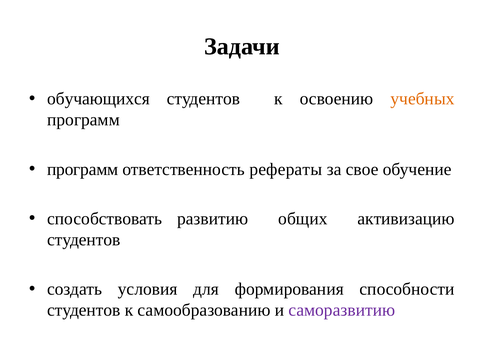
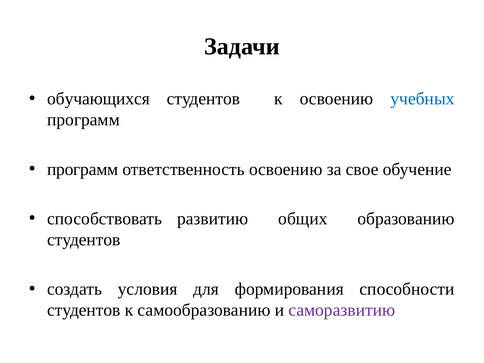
учебных colour: orange -> blue (422, 99)
ответственность рефераты: рефераты -> освоению (286, 169)
активизацию: активизацию -> образованию (406, 219)
